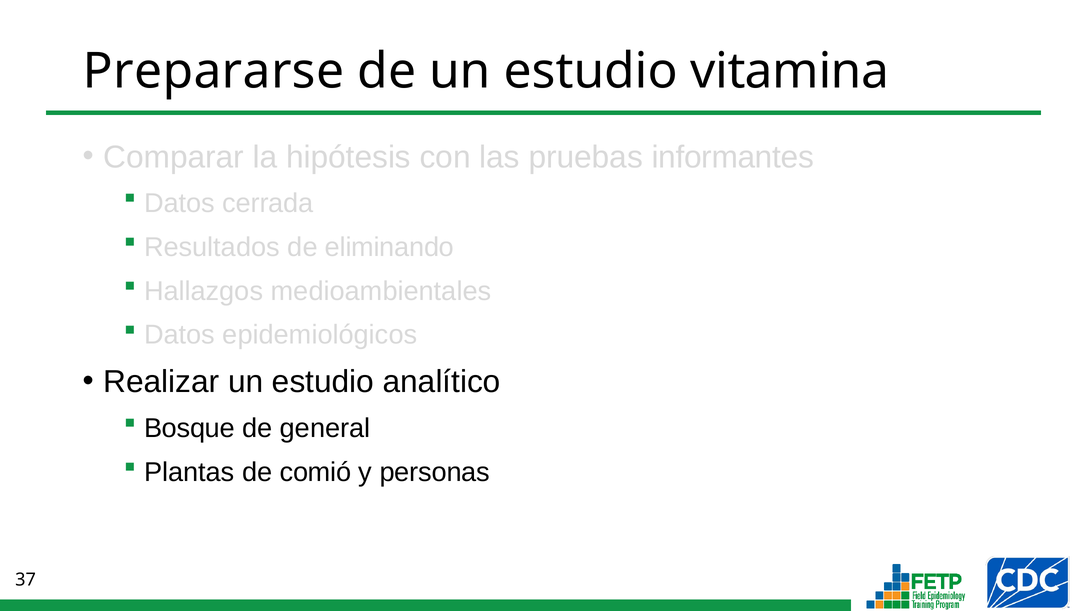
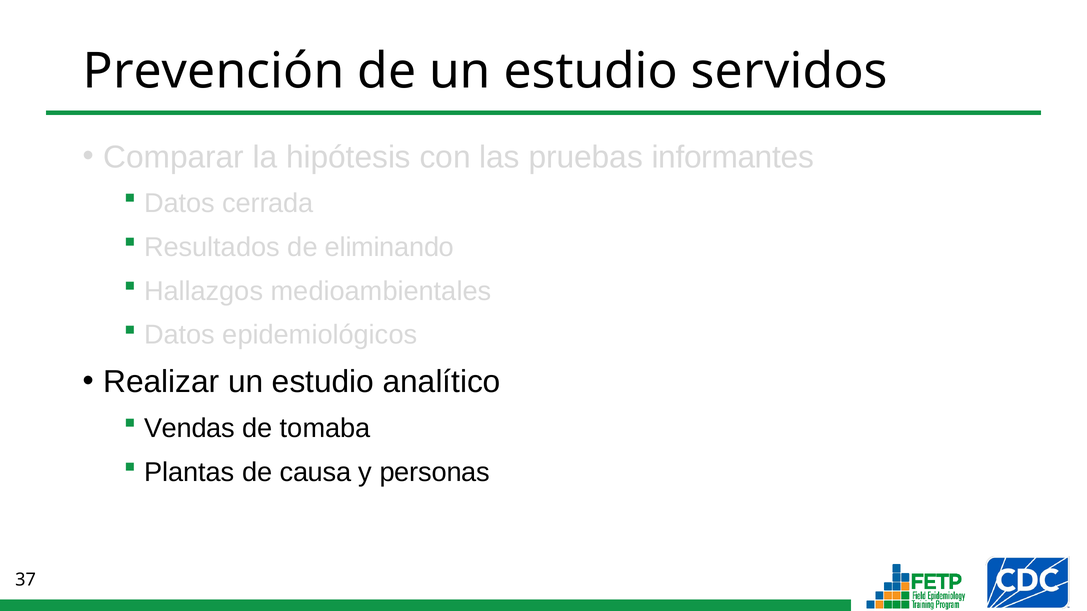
Prepararse: Prepararse -> Prevención (214, 71)
vitamina: vitamina -> servidos (789, 71)
Bosque: Bosque -> Vendas (189, 428)
general: general -> tomaba (325, 428)
comió: comió -> causa (316, 472)
